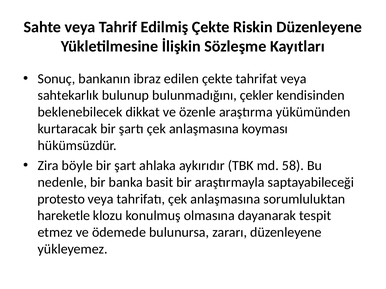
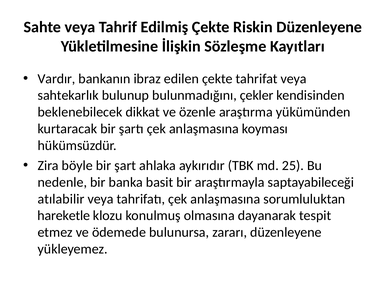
Sonuç: Sonuç -> Vardır (57, 79)
58: 58 -> 25 (293, 166)
protesto: protesto -> atılabilir (61, 199)
